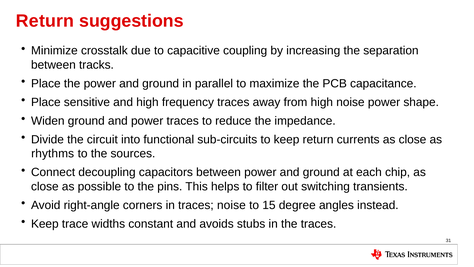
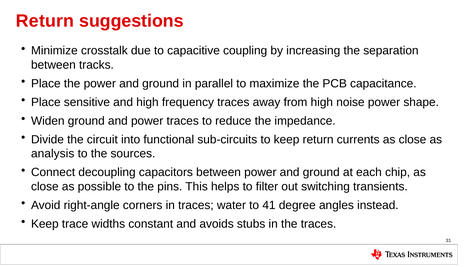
rhythms: rhythms -> analysis (53, 154)
traces noise: noise -> water (231, 205)
15: 15 -> 41 (269, 205)
